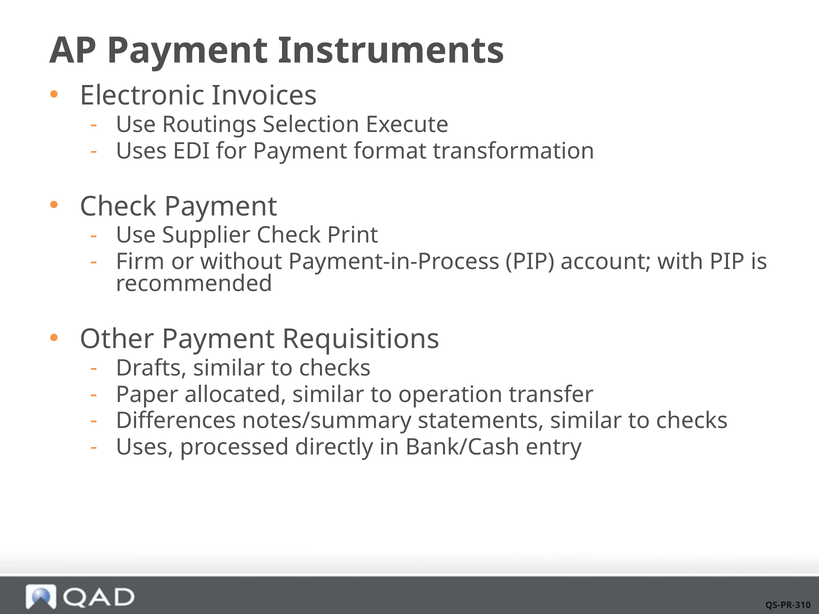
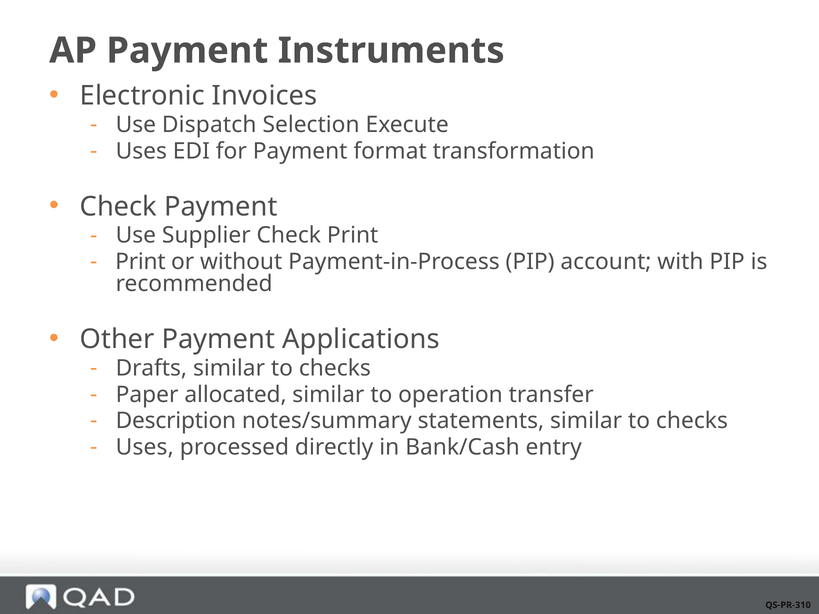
Routings: Routings -> Dispatch (209, 125)
Firm: Firm -> Print (140, 262)
Requisitions: Requisitions -> Applications (361, 339)
Differences: Differences -> Description (176, 421)
